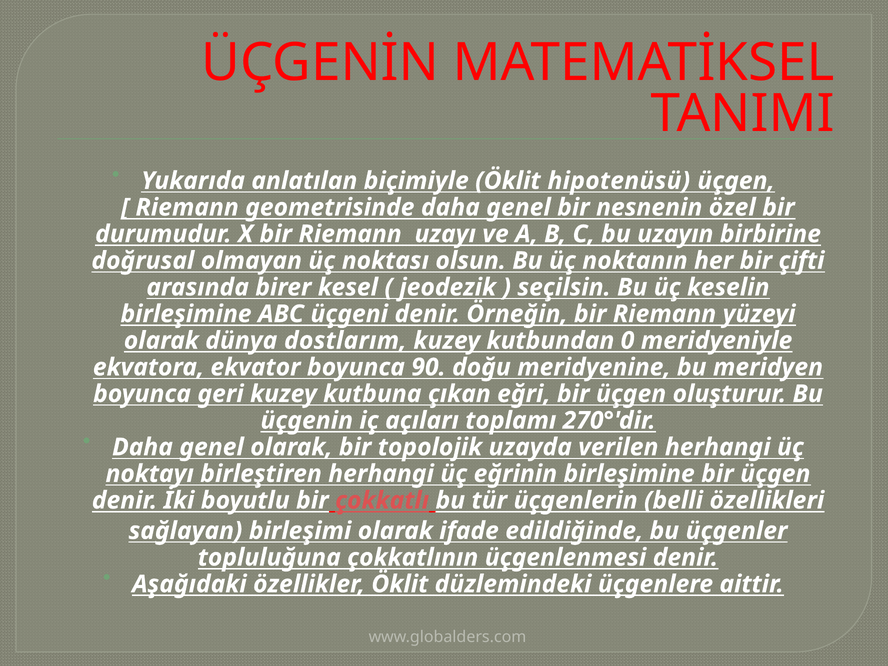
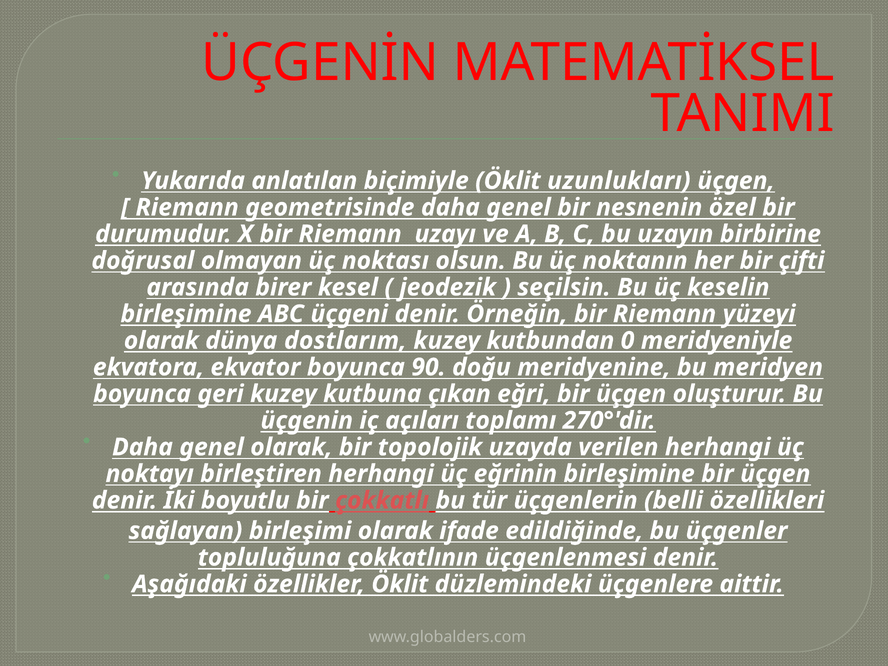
hipotenüsü: hipotenüsü -> uzunlukları (619, 181)
